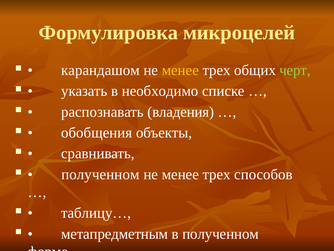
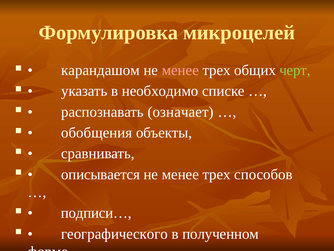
менее colour: yellow -> pink (180, 70)
владения: владения -> означает (181, 112)
полученном: полученном -> описывается (101, 174)
таблицу…: таблицу… -> подписи… (96, 213)
метапредметным: метапредметным -> географического (114, 233)
